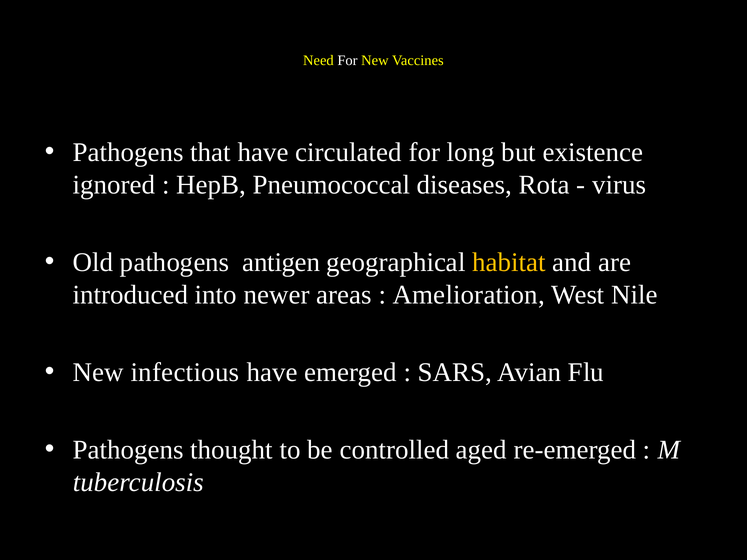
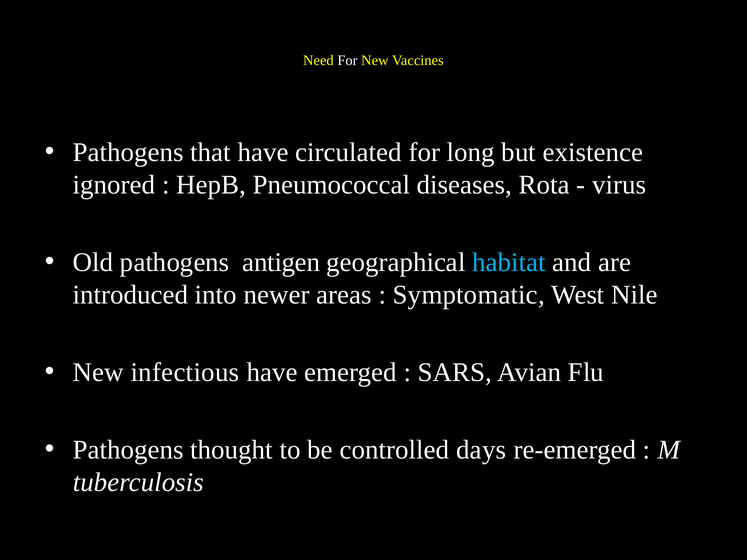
habitat colour: yellow -> light blue (509, 262)
Amelioration: Amelioration -> Symptomatic (469, 295)
aged: aged -> days (481, 450)
